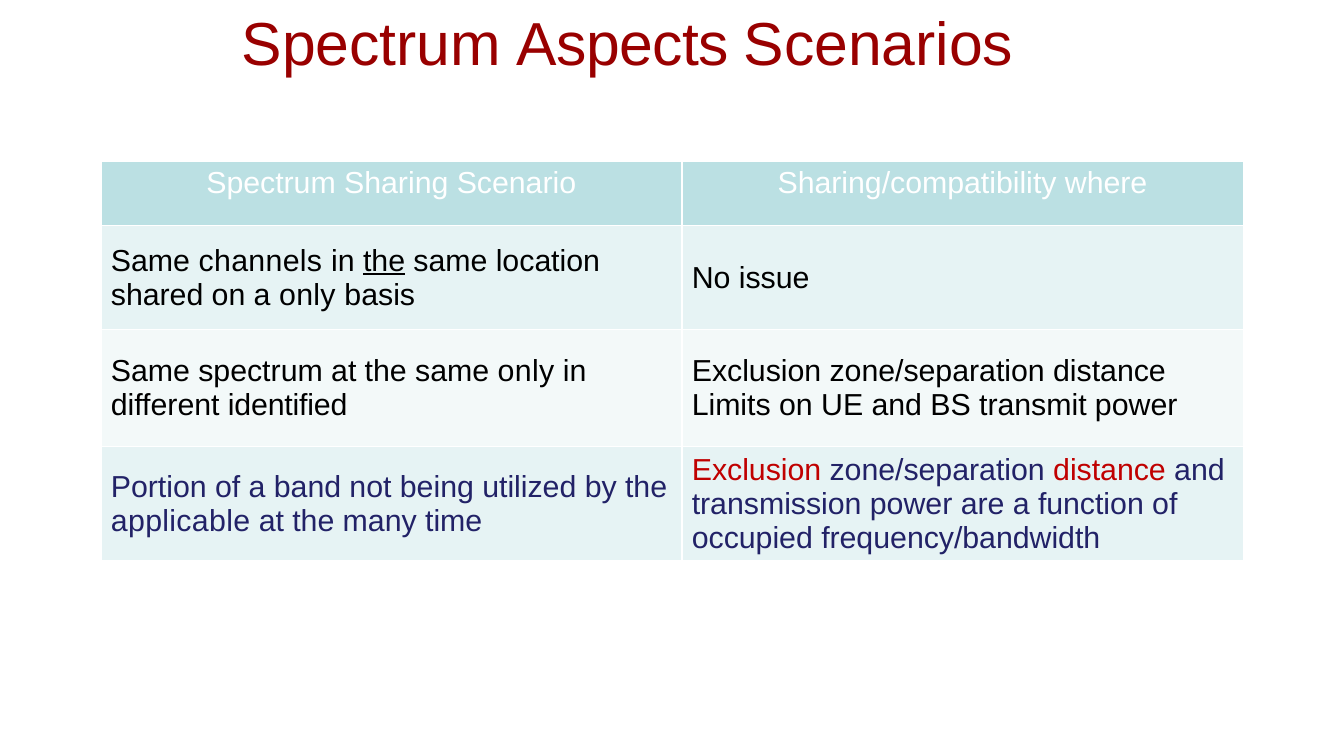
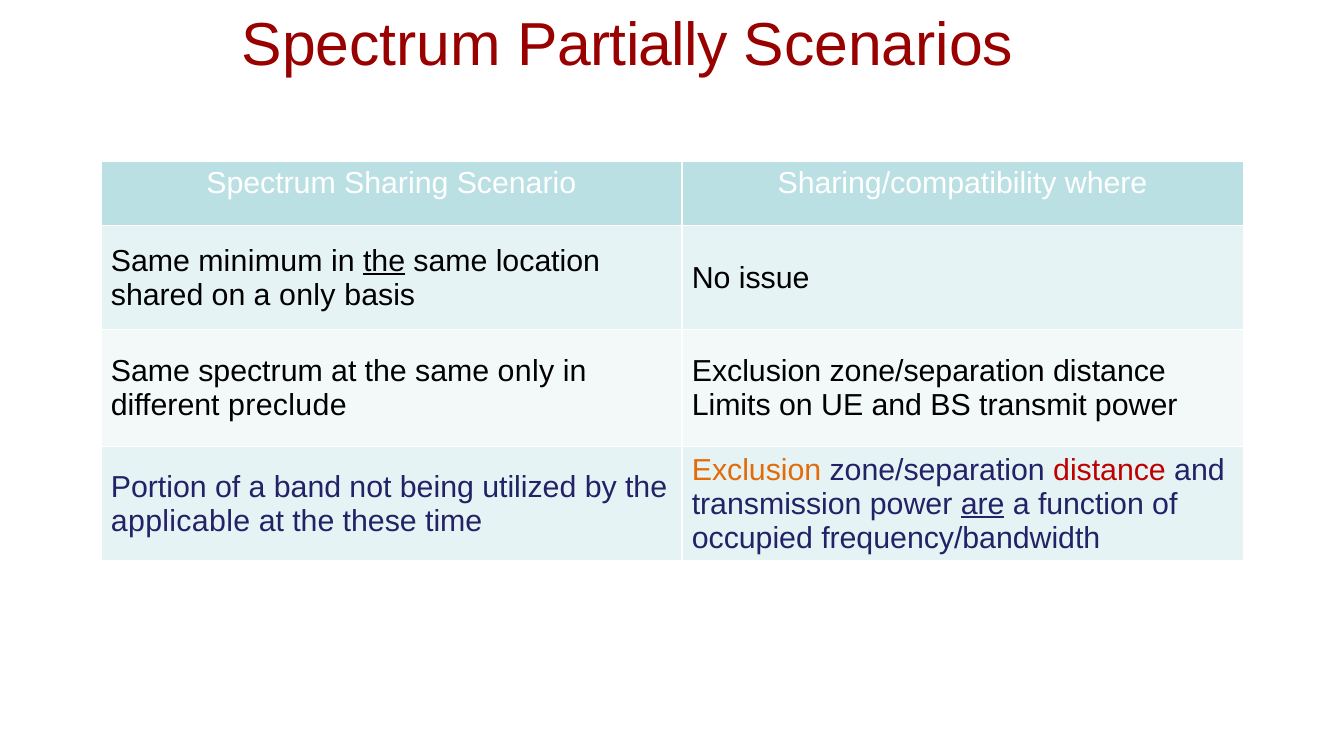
Aspects: Aspects -> Partially (623, 46)
channels: channels -> minimum (260, 261)
identified: identified -> preclude (287, 405)
Exclusion colour: red -> orange (757, 470)
are underline: none -> present (983, 504)
many: many -> these (380, 521)
